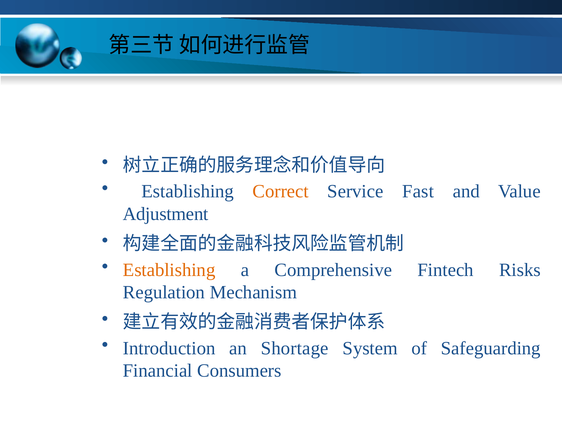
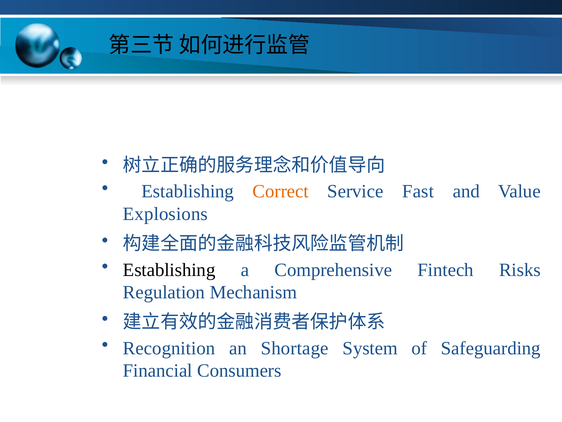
Adjustment: Adjustment -> Explosions (165, 214)
Establishing colour: orange -> black (169, 270)
Introduction: Introduction -> Recognition (169, 348)
